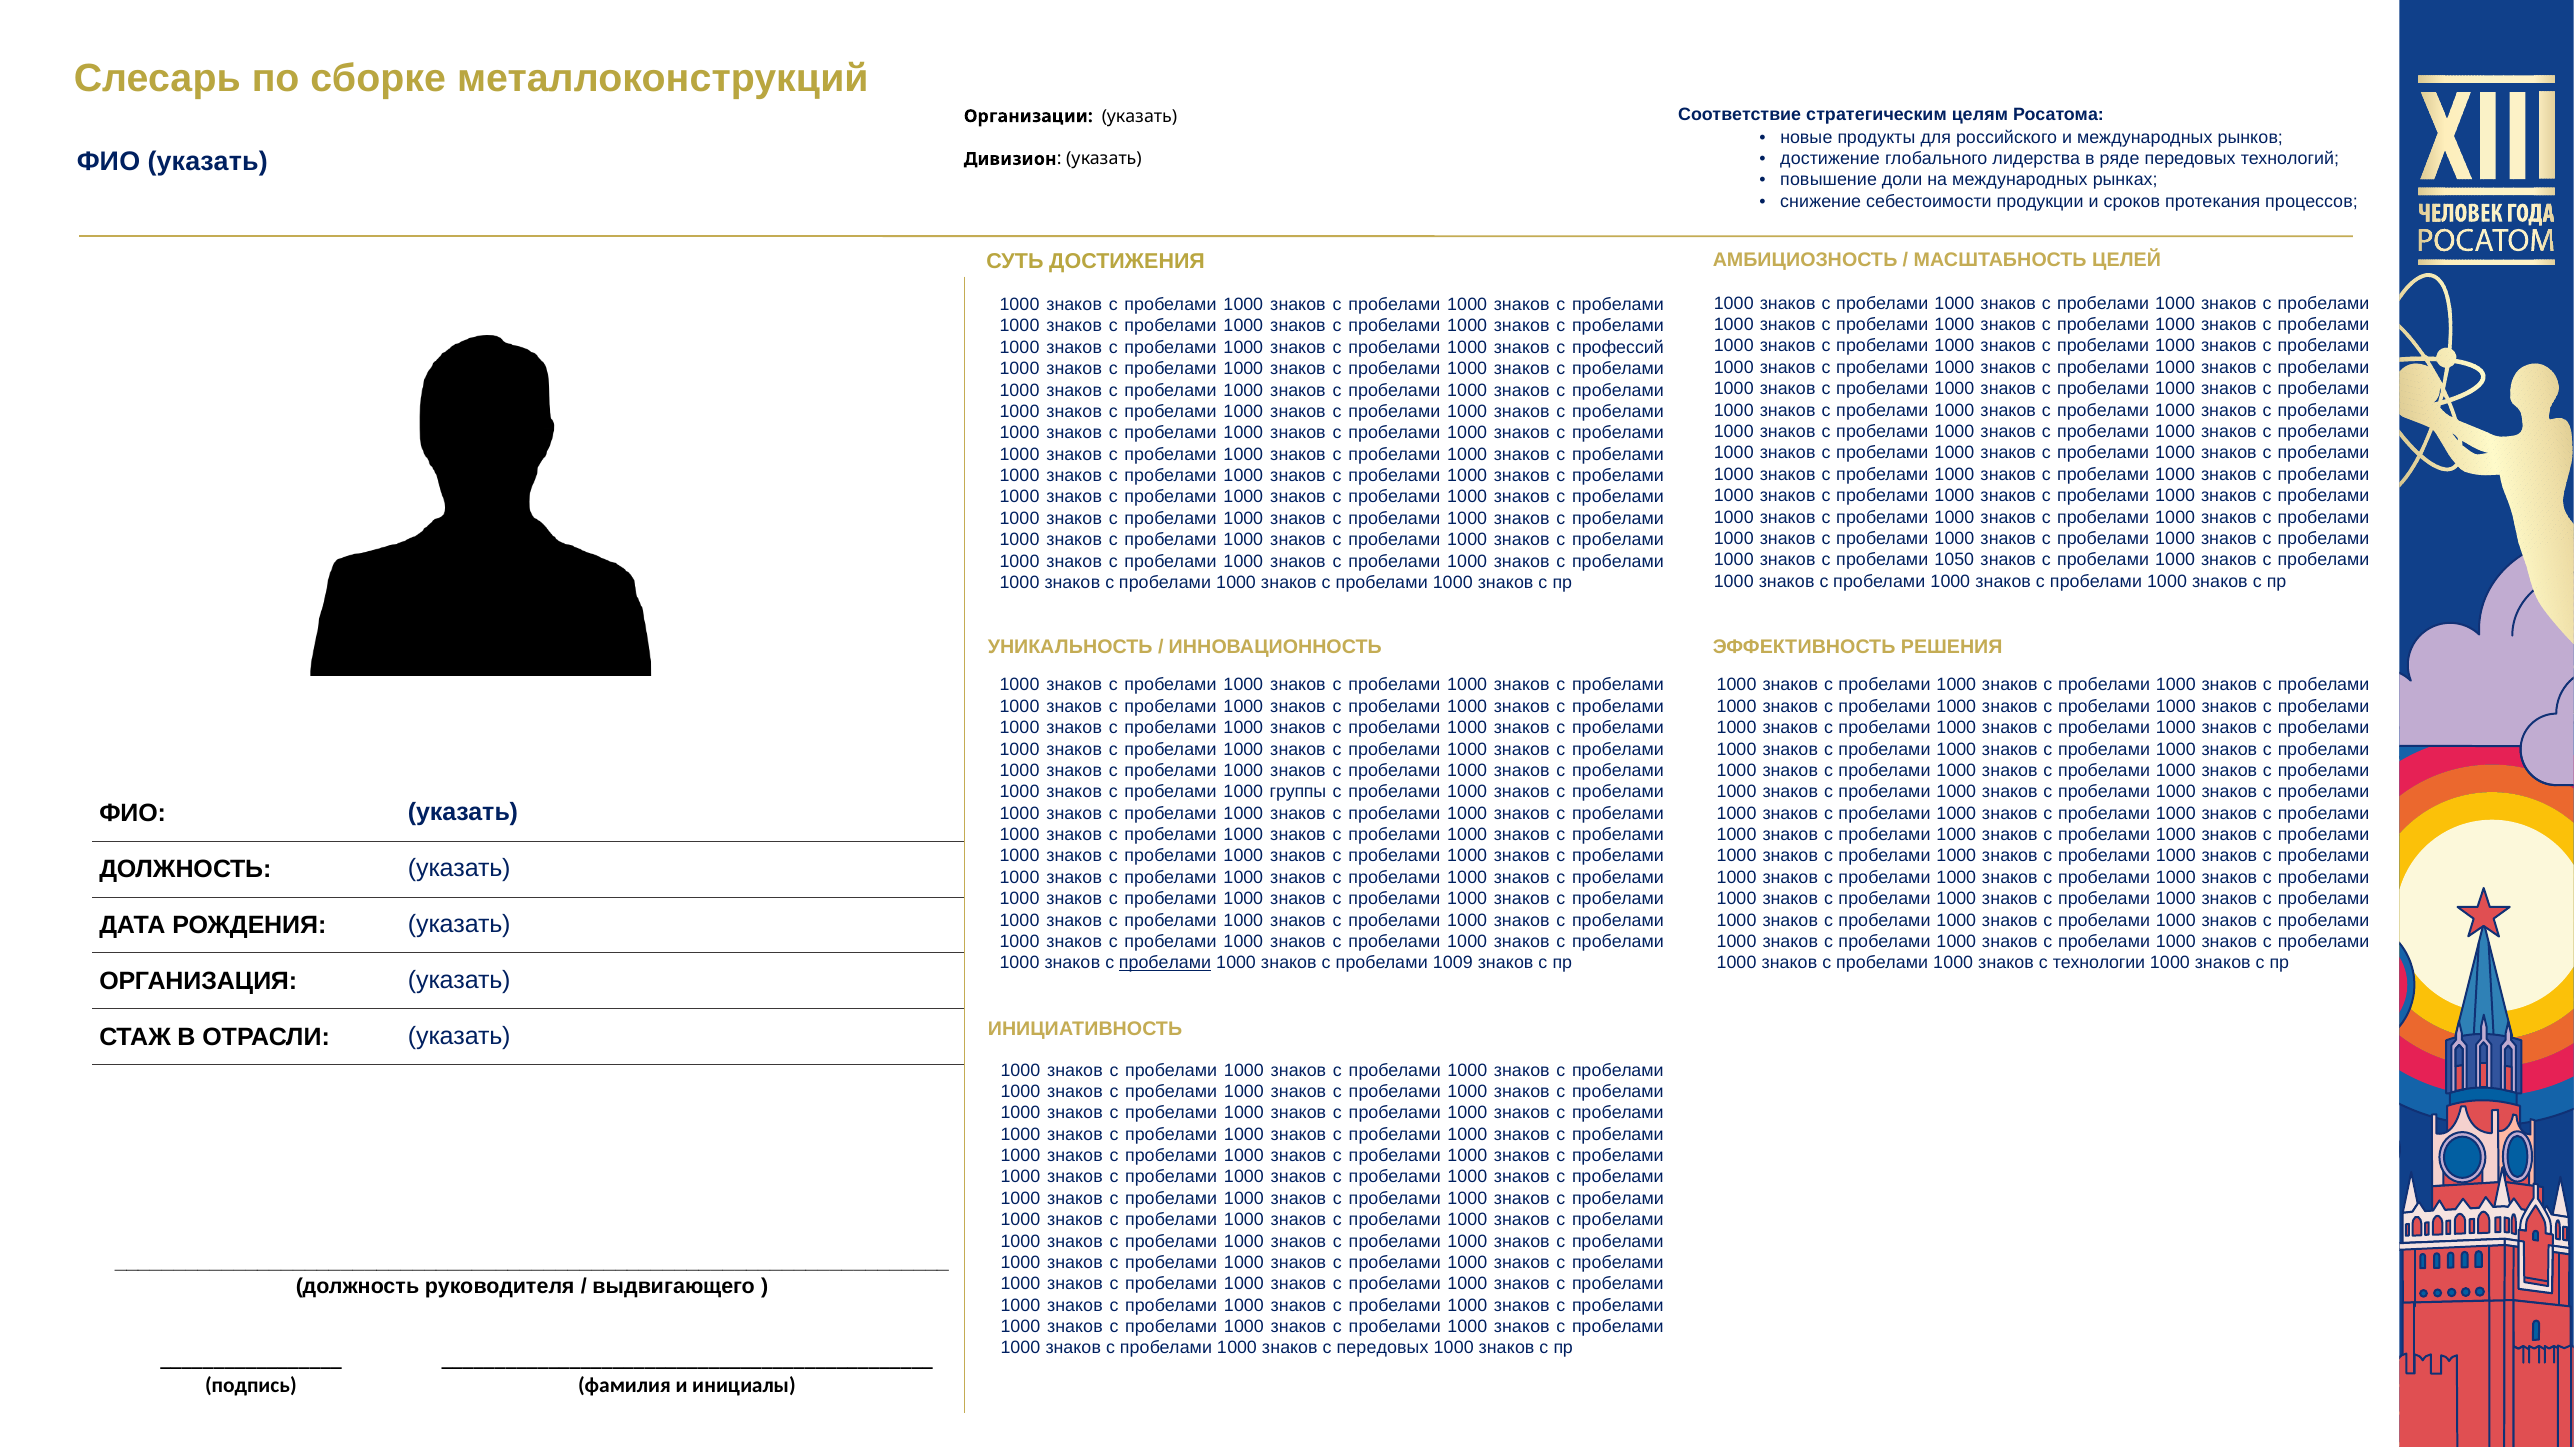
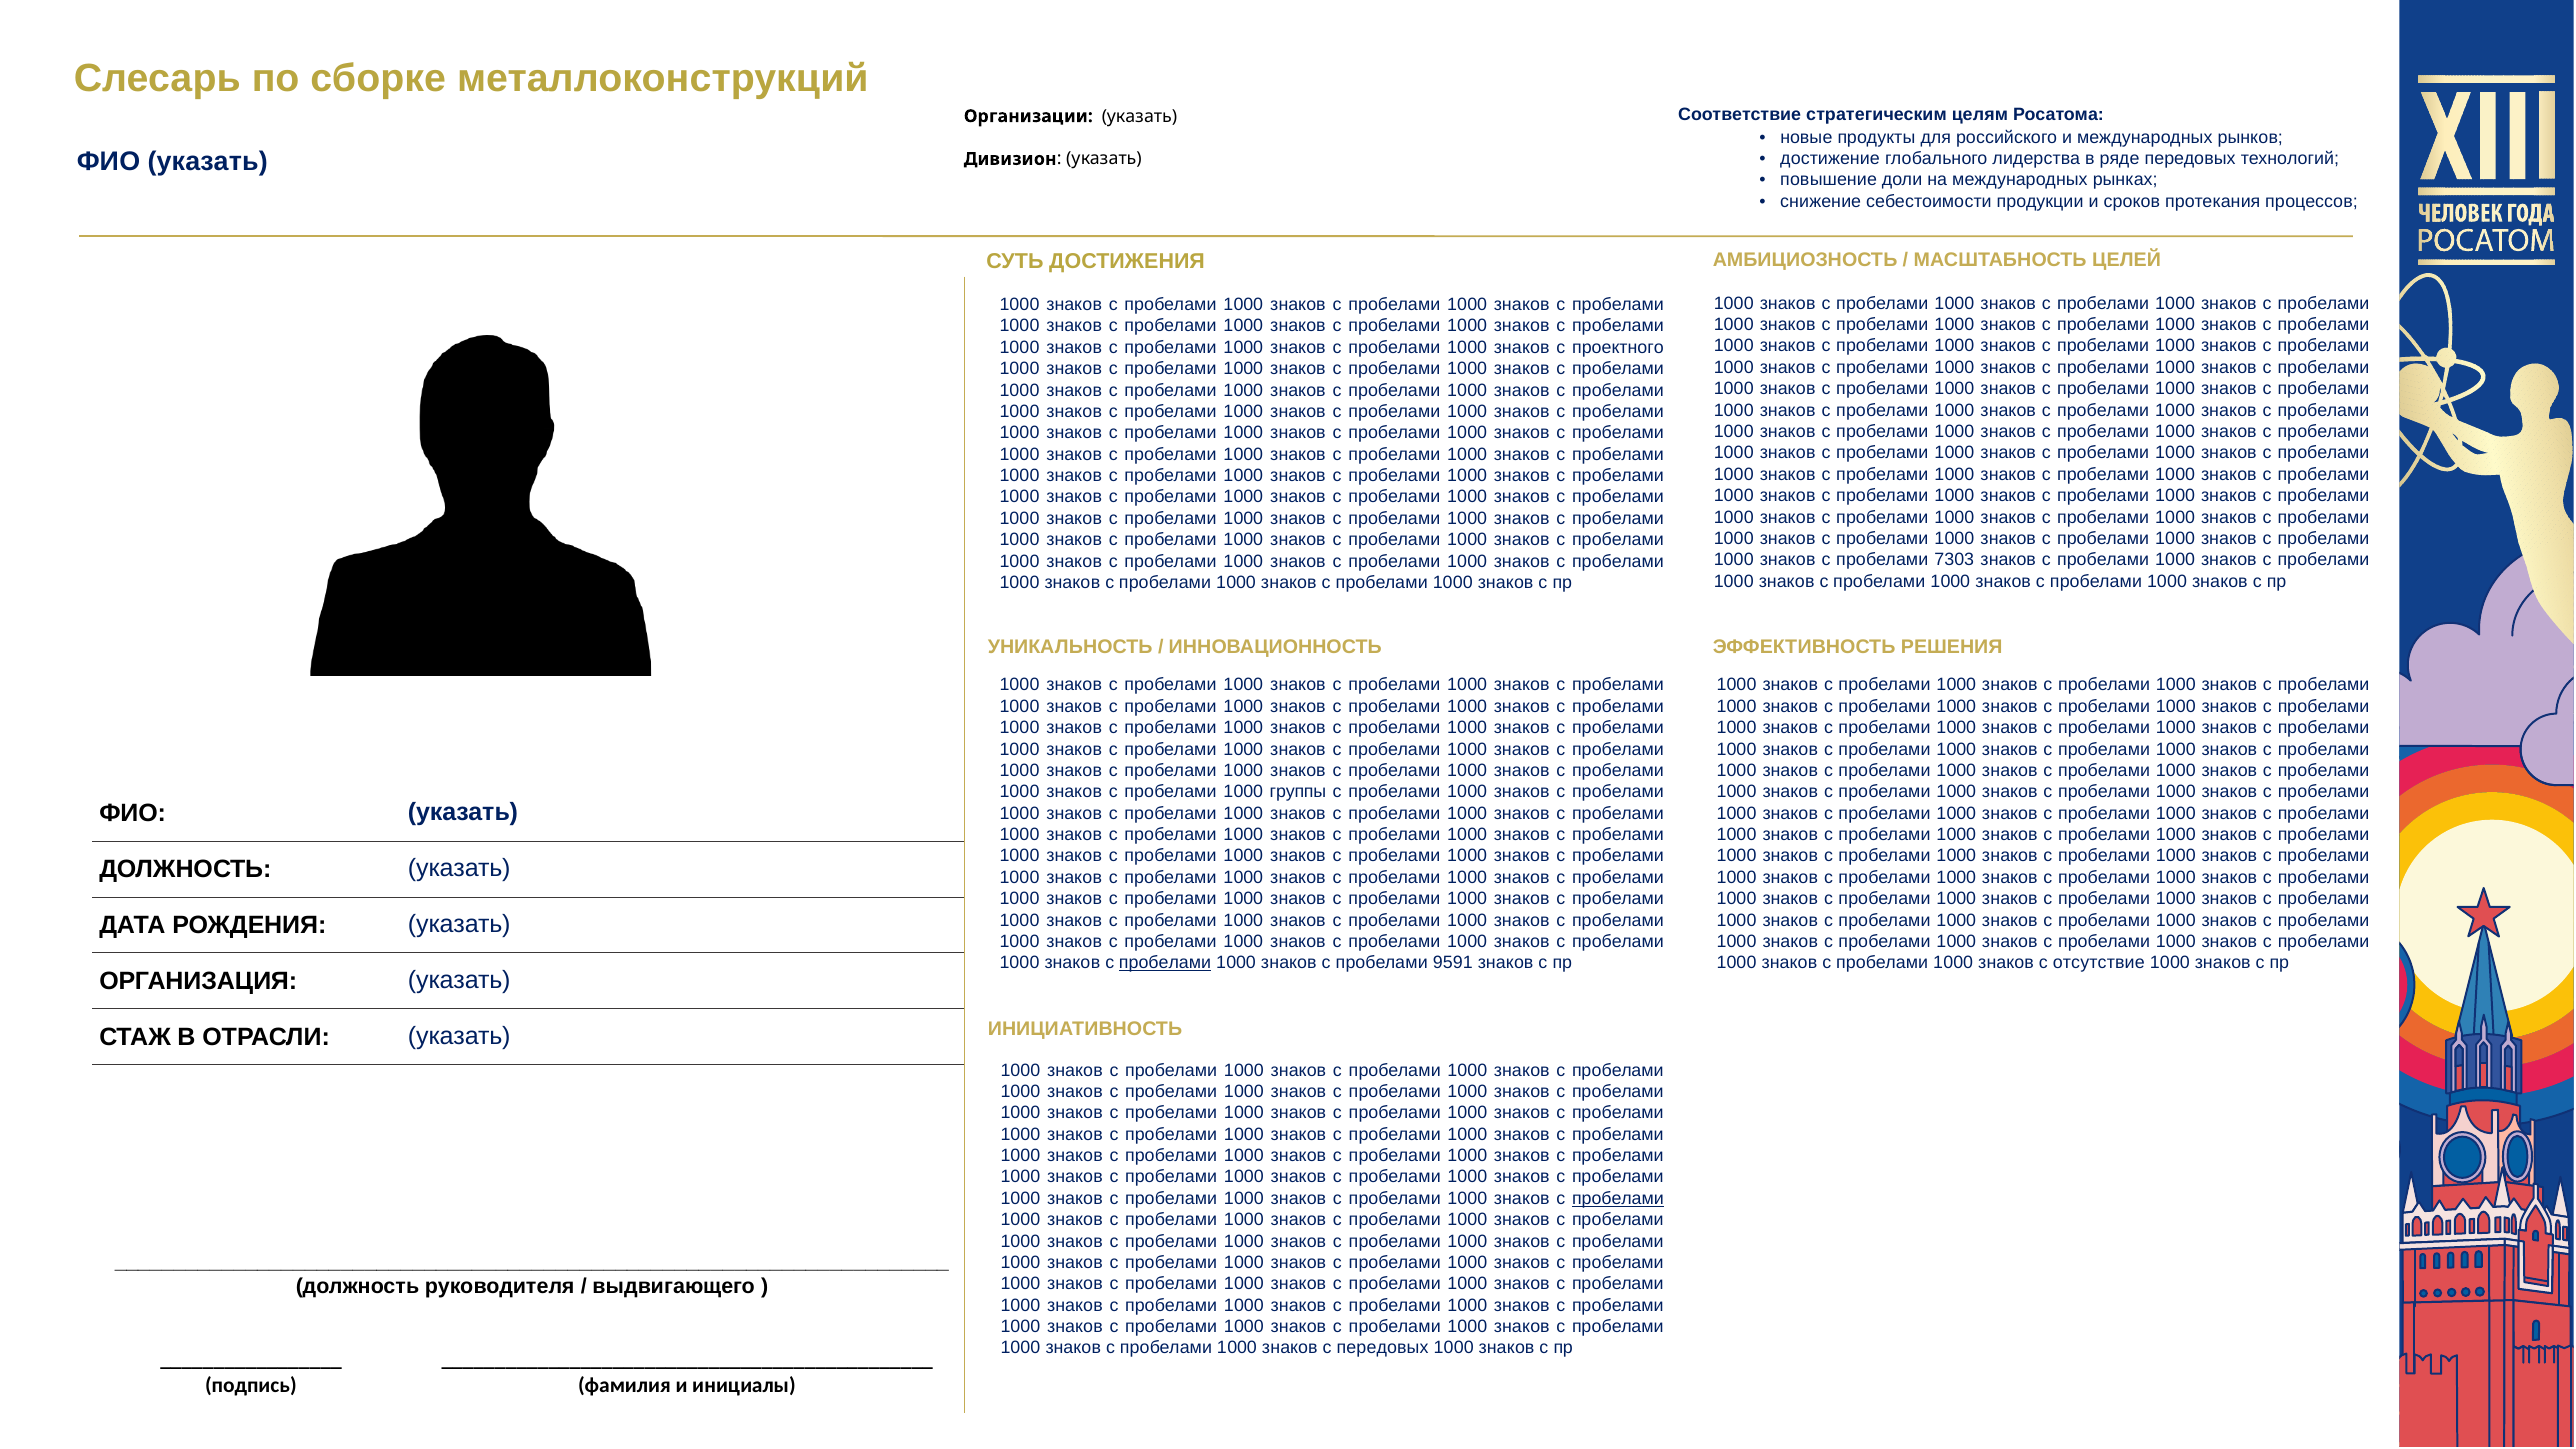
профессий: профессий -> проектного (1618, 347)
1050: 1050 -> 7303 (1954, 560)
1009: 1009 -> 9591 (1453, 963)
технологии: технологии -> отсутствие (2099, 963)
пробелами underline: none -> present (1618, 1199)
